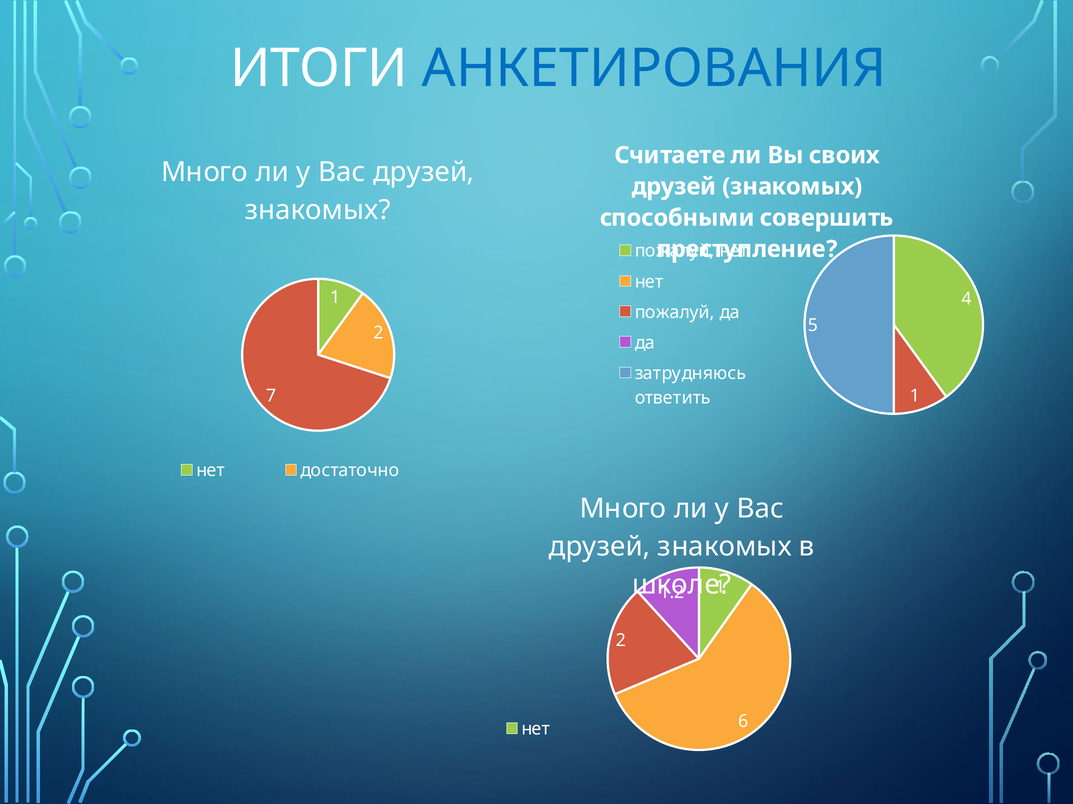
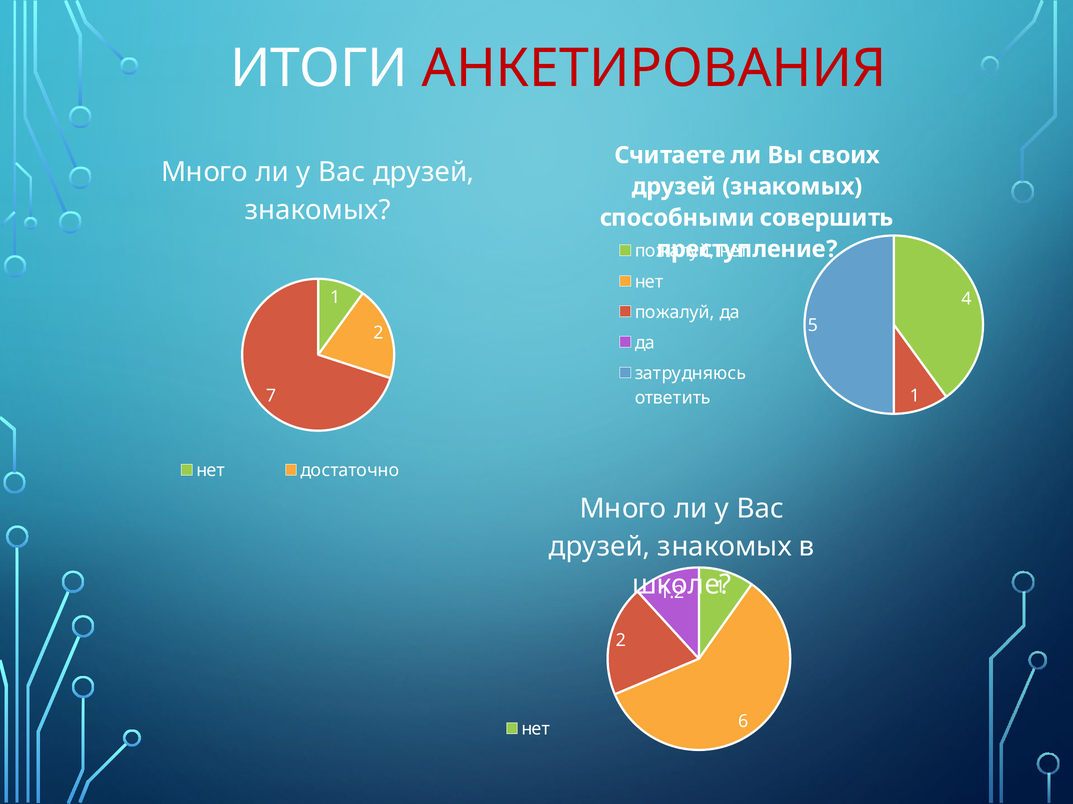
АНКЕТИРОВАНИЯ colour: blue -> red (654, 69)
